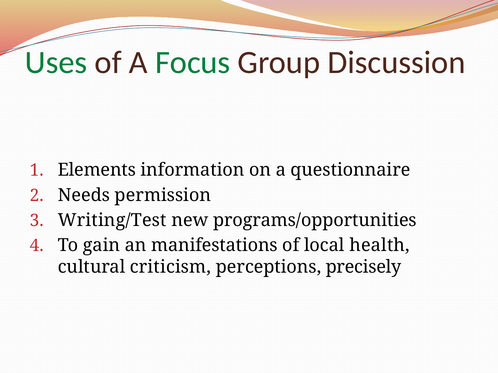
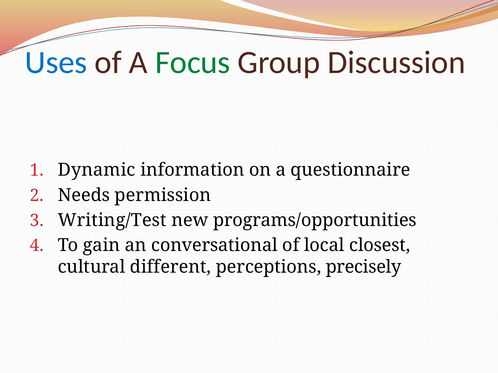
Uses colour: green -> blue (56, 63)
Elements: Elements -> Dynamic (97, 170)
manifestations: manifestations -> conversational (215, 246)
health: health -> closest (380, 246)
criticism: criticism -> different (170, 267)
